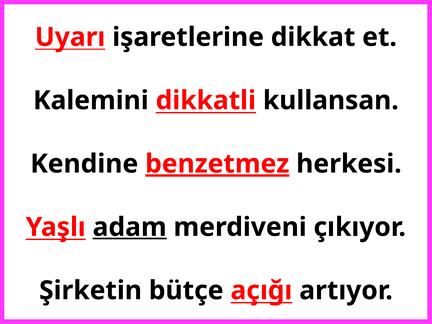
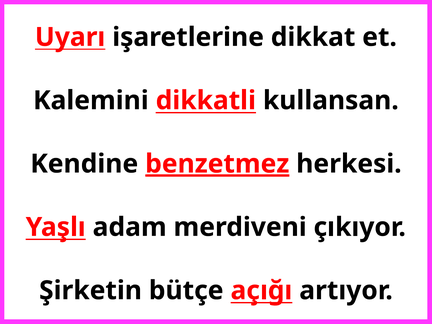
adam underline: present -> none (130, 227)
